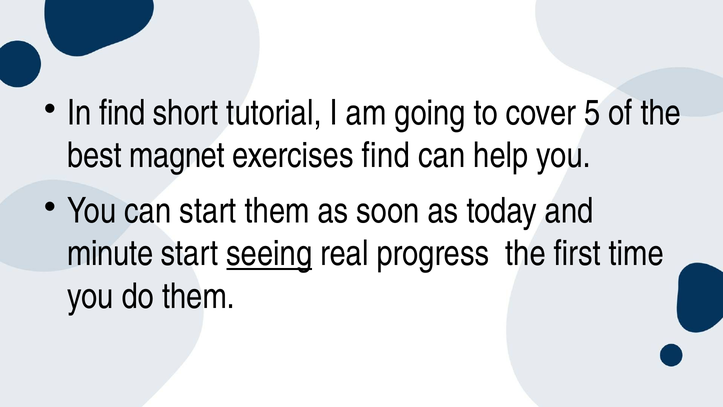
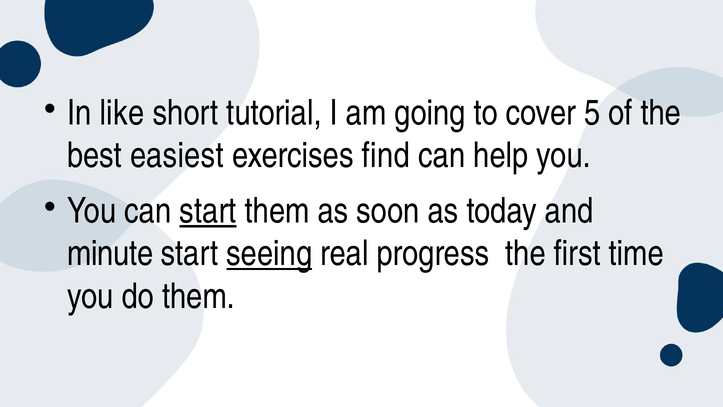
In find: find -> like (122, 113)
magnet: magnet -> easiest (177, 155)
start underline: none -> present (208, 211)
